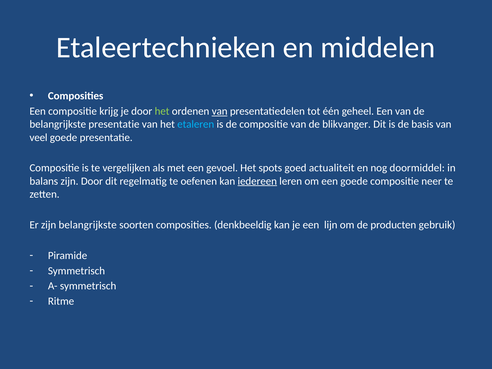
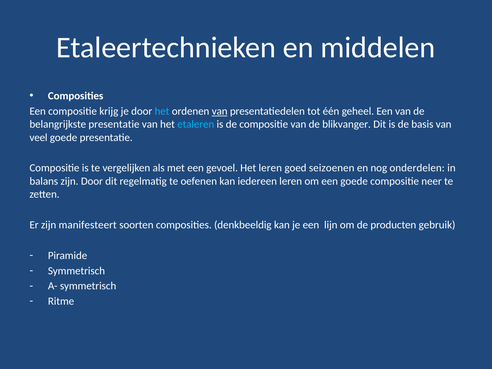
het colour: light green -> light blue (162, 111)
Het spots: spots -> leren (270, 168)
actualiteit: actualiteit -> seizoenen (332, 168)
doormiddel: doormiddel -> onderdelen (417, 168)
iedereen underline: present -> none (257, 181)
zijn belangrijkste: belangrijkste -> manifesteert (88, 225)
